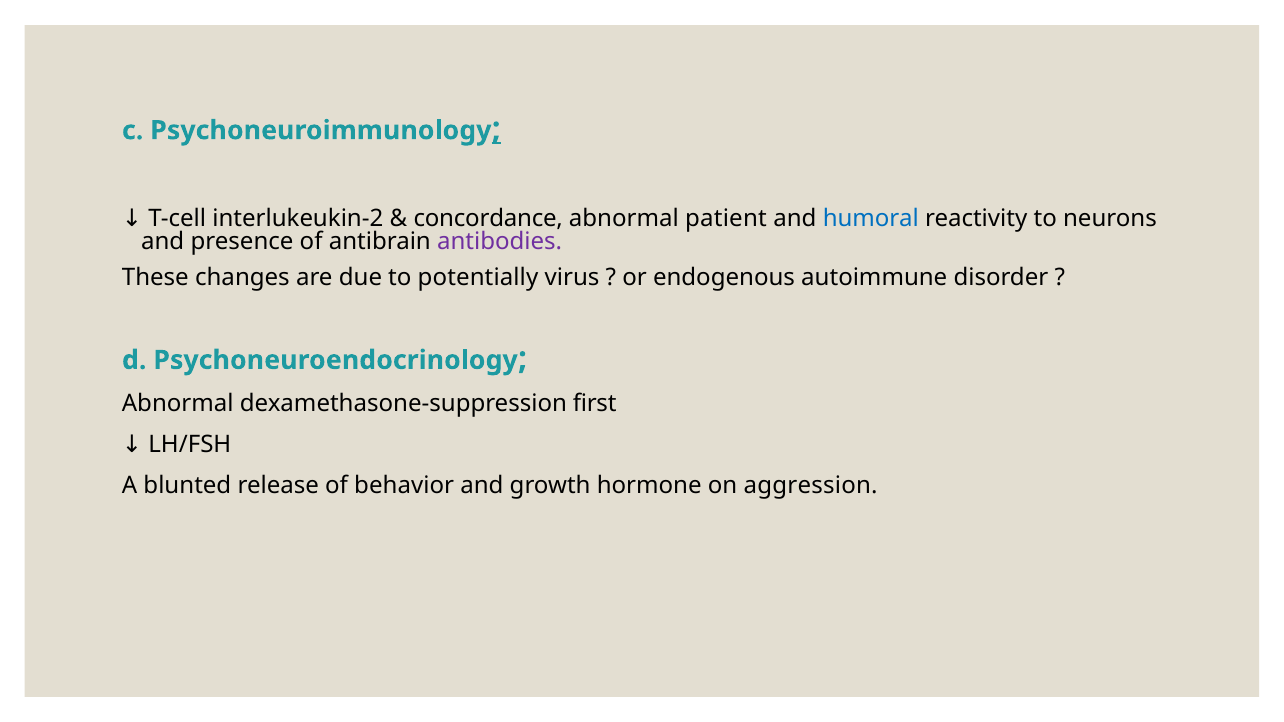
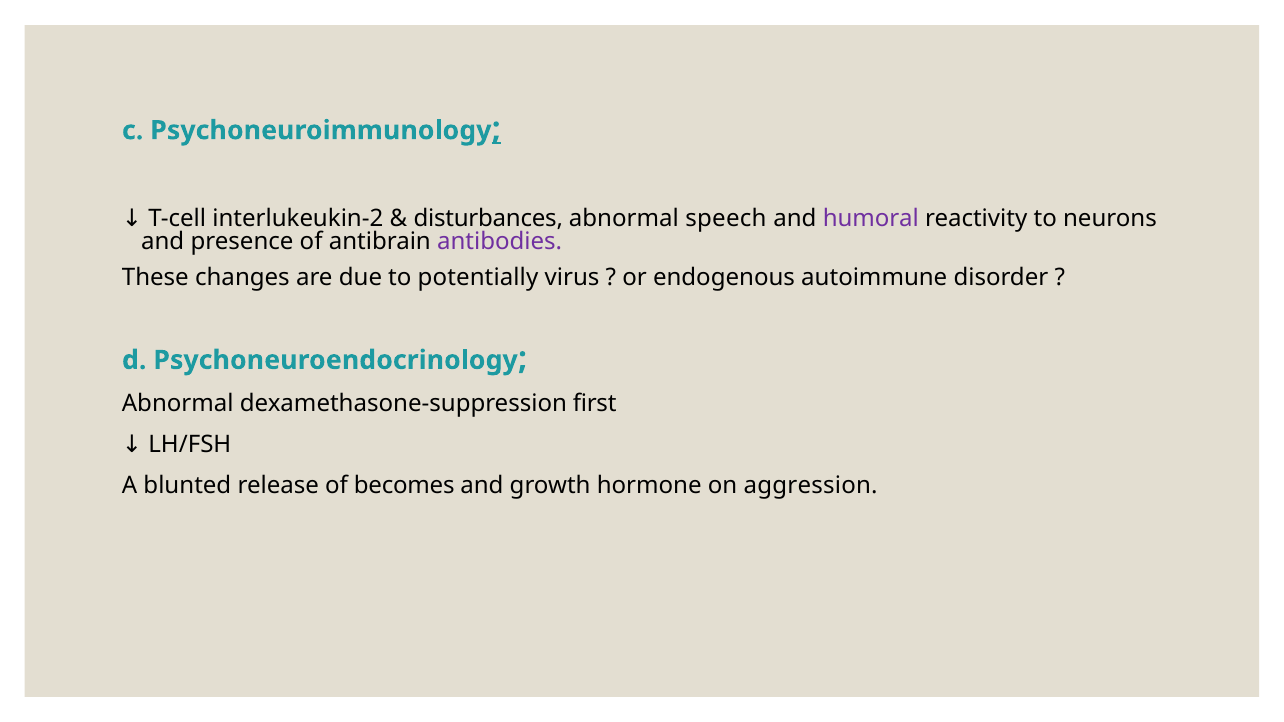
concordance: concordance -> disturbances (488, 219)
patient: patient -> speech (726, 219)
humoral colour: blue -> purple (871, 219)
behavior: behavior -> becomes (404, 486)
